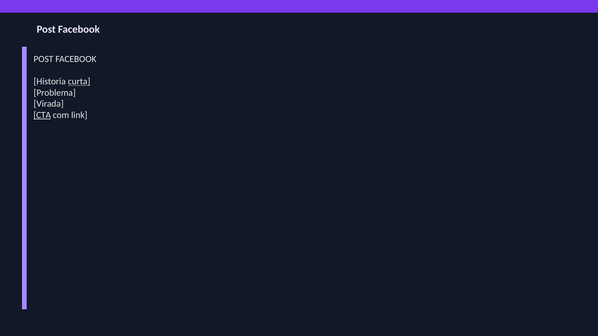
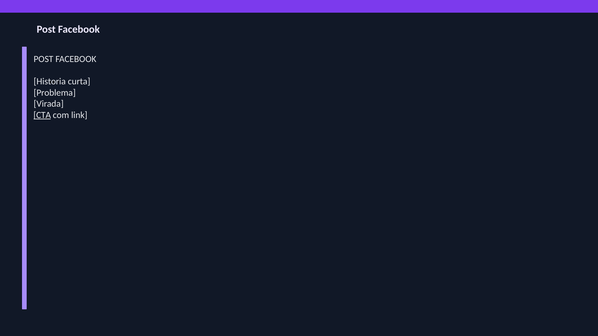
curta underline: present -> none (79, 82)
